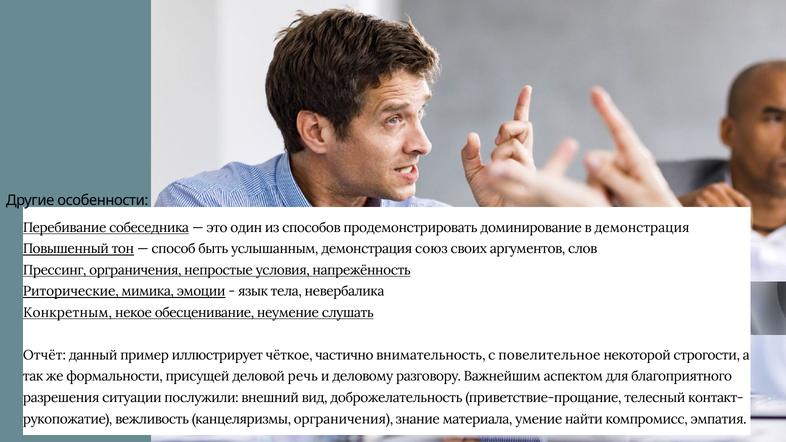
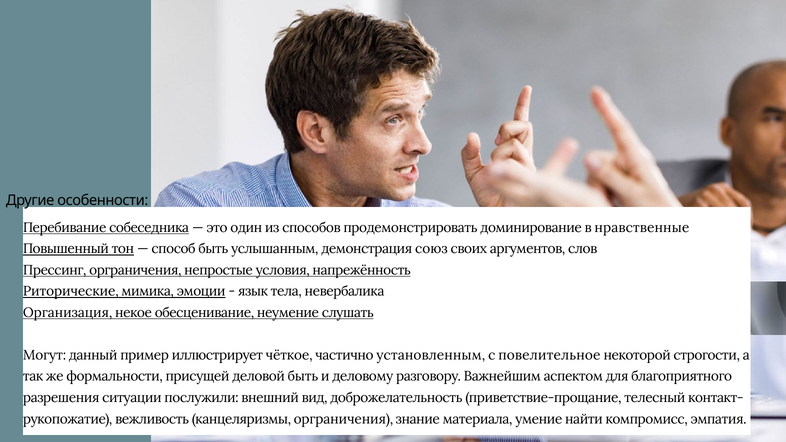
в демонстрация: демонстрация -> нравственные (642, 228)
Конкретным: Конкретным -> Организация (68, 313)
Отчёт: Отчёт -> Могут (45, 355)
внимательность: внимательность -> установленным (431, 355)
деловой речь: речь -> быть (303, 377)
